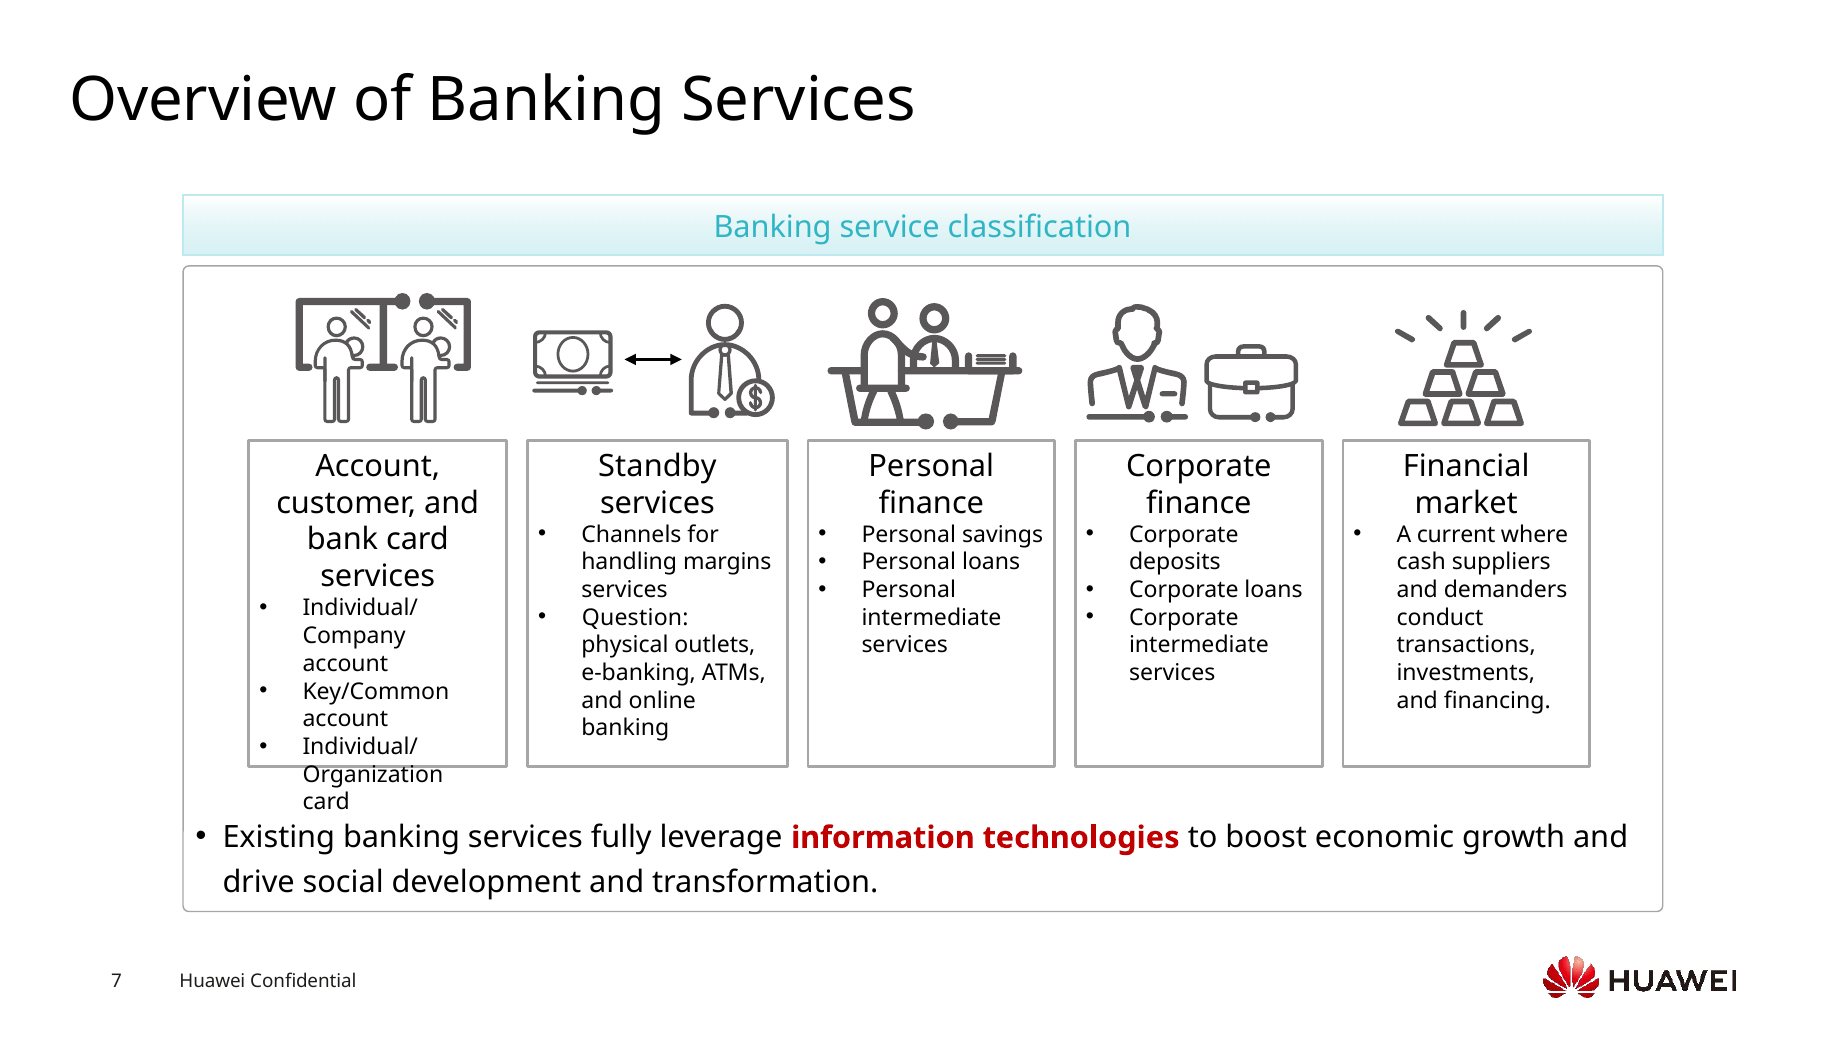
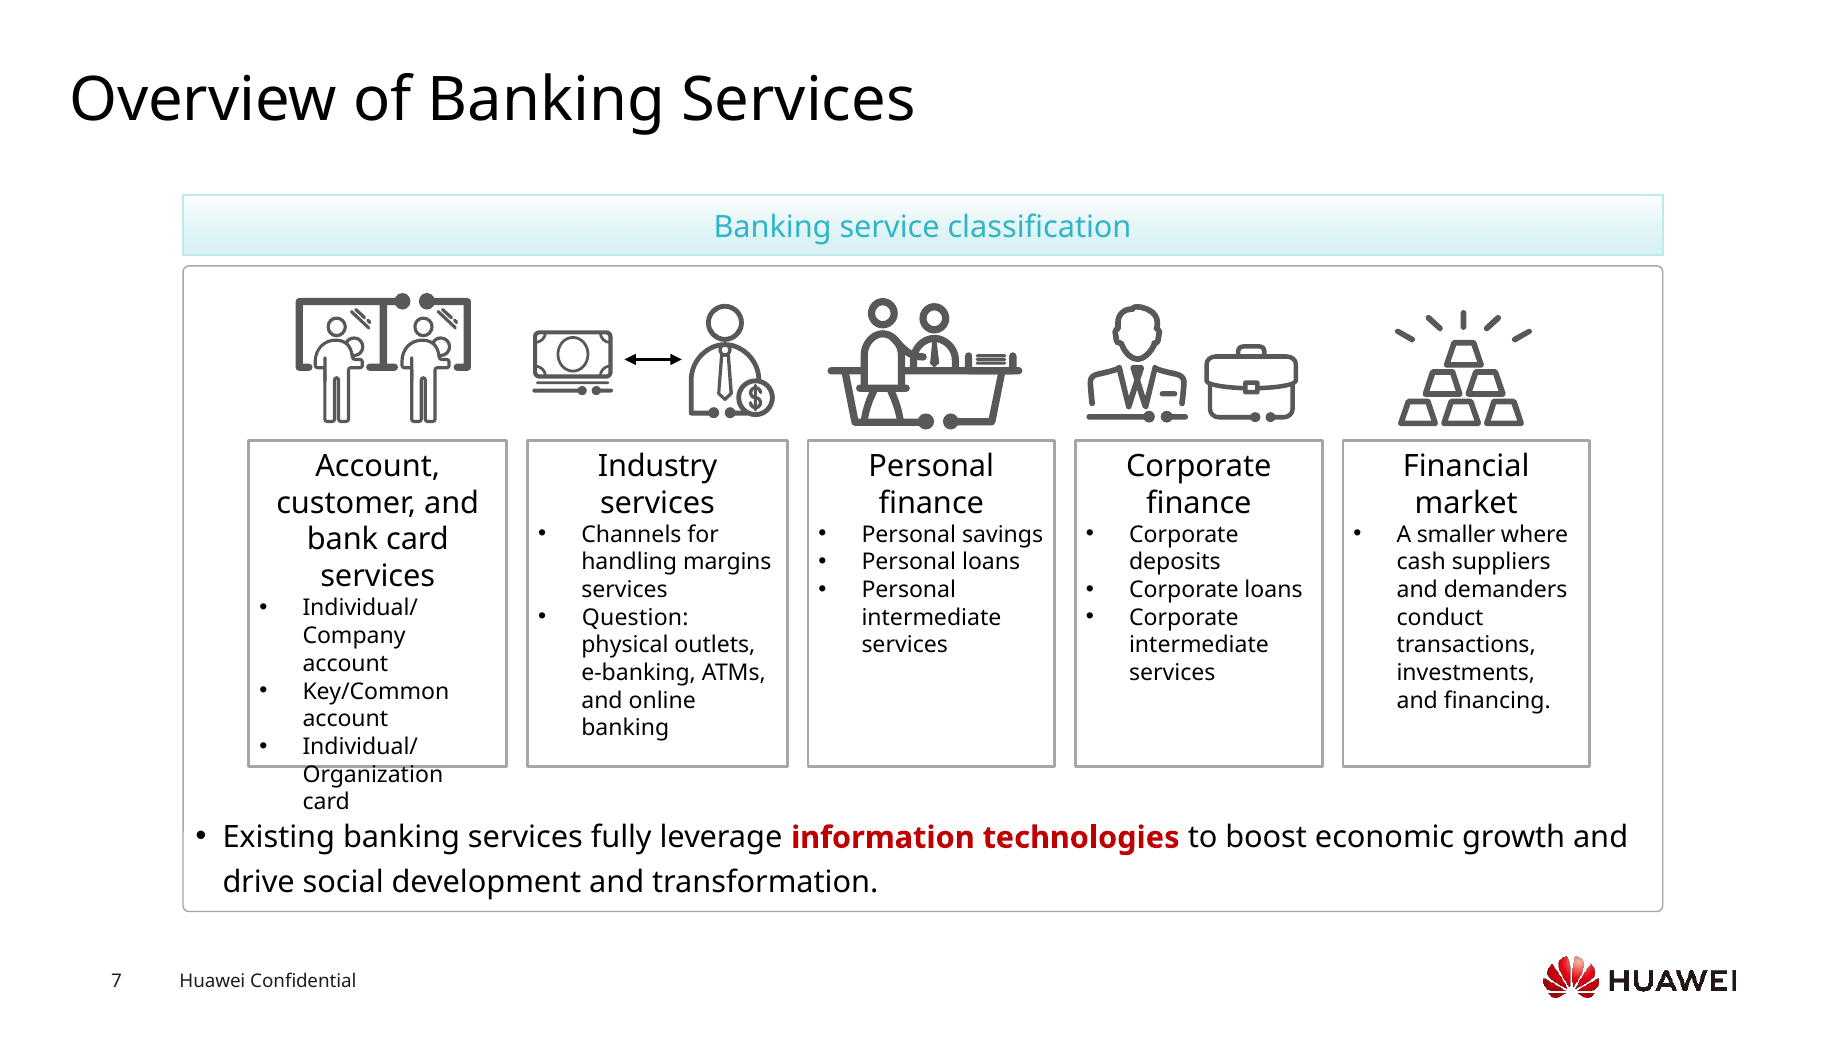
Standby: Standby -> Industry (658, 466)
current: current -> smaller (1456, 535)
